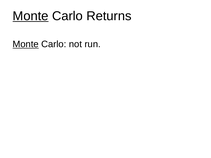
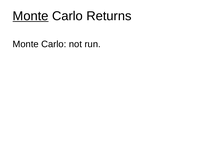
Monte underline: present -> none (26, 44)
